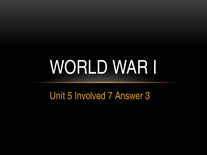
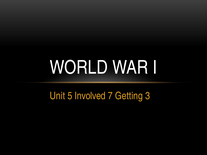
Answer: Answer -> Getting (129, 96)
